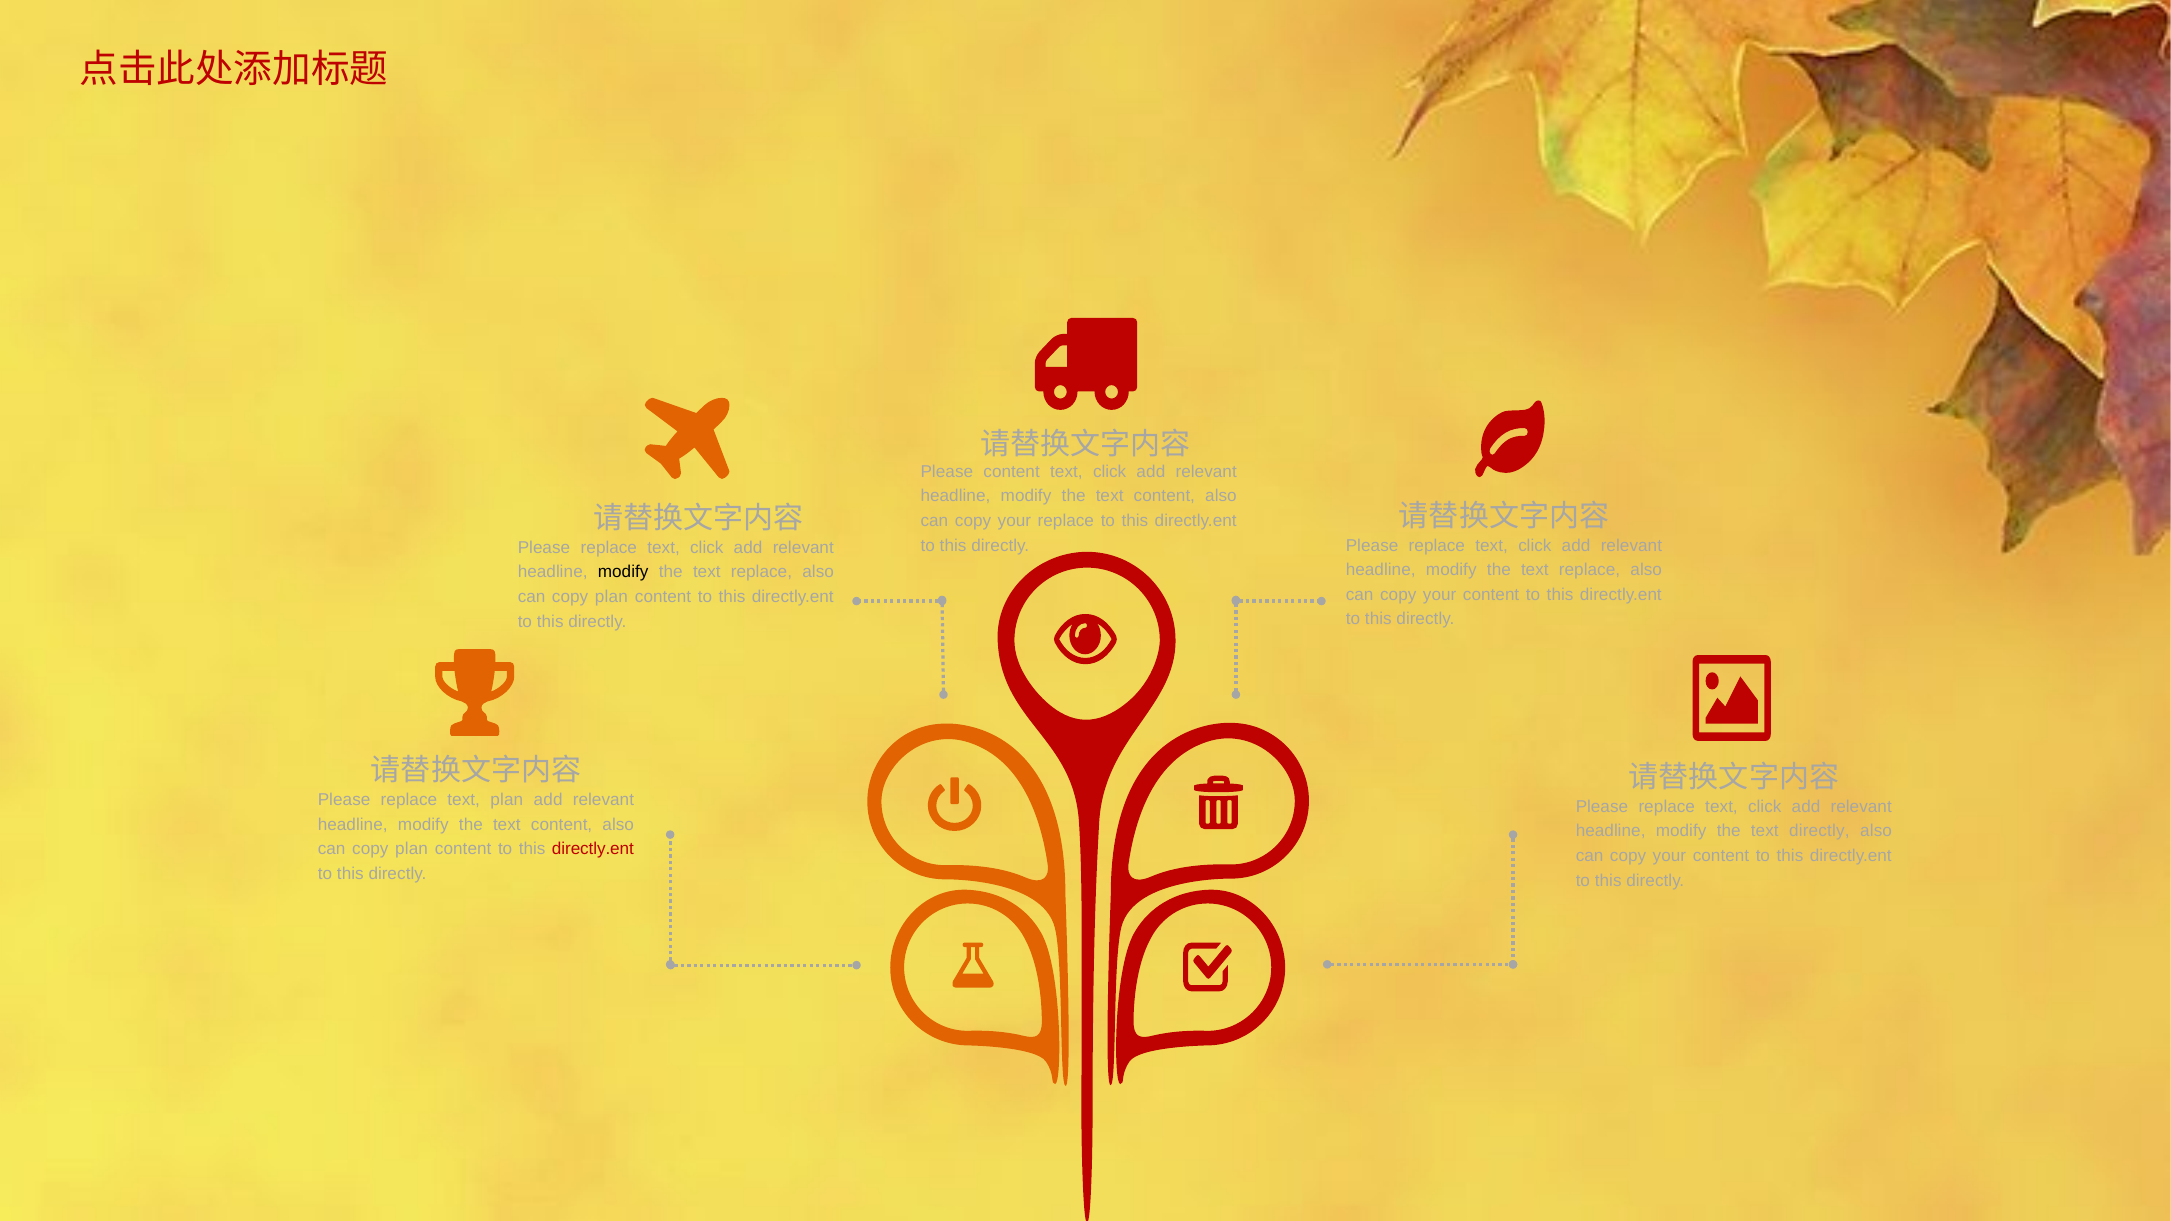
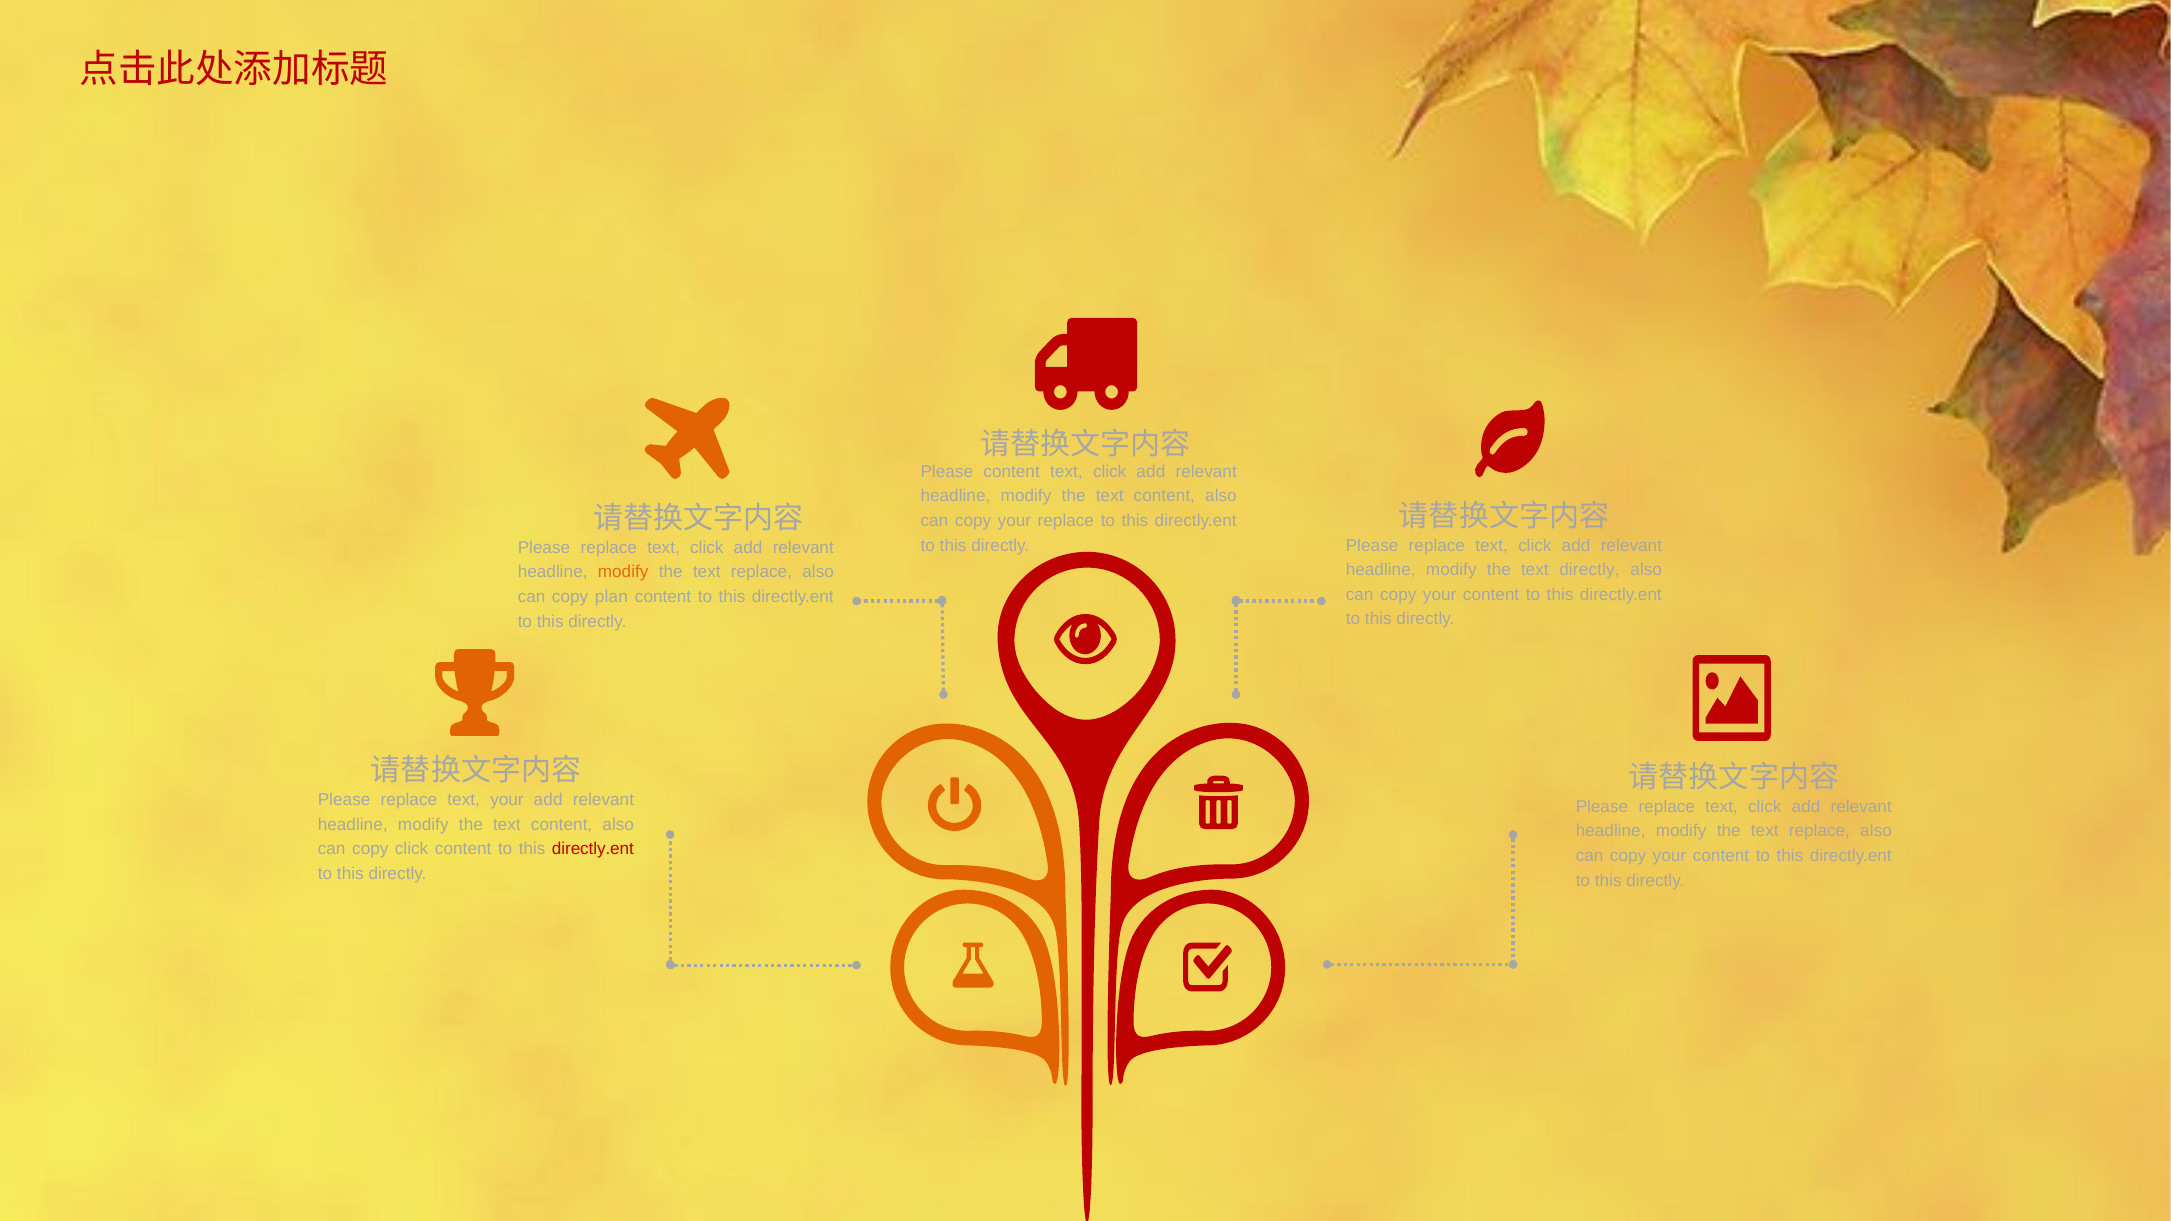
replace: replace -> directly (1589, 570)
modify colour: black -> orange (623, 572)
text plan: plan -> your (507, 800)
directly: directly -> replace (1819, 831)
plan: plan -> click (412, 849)
